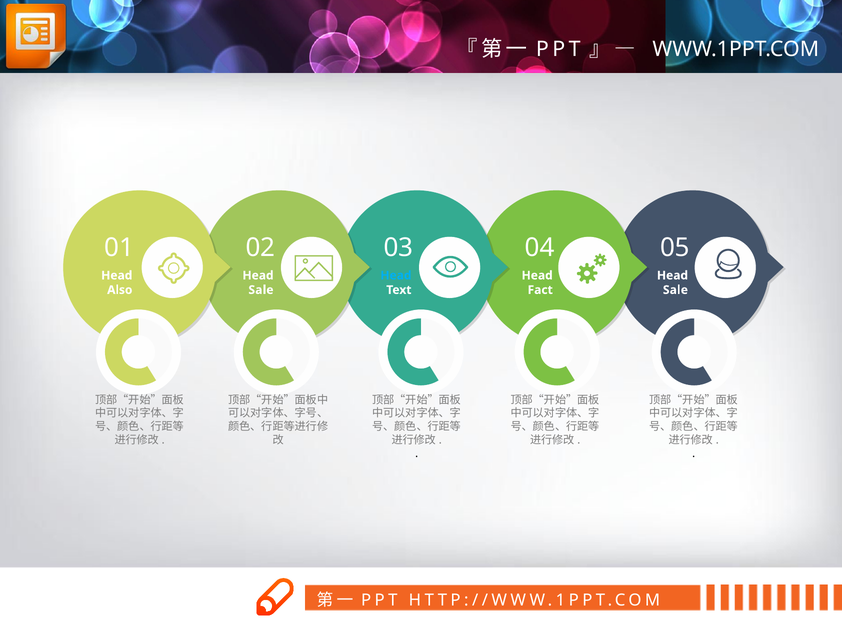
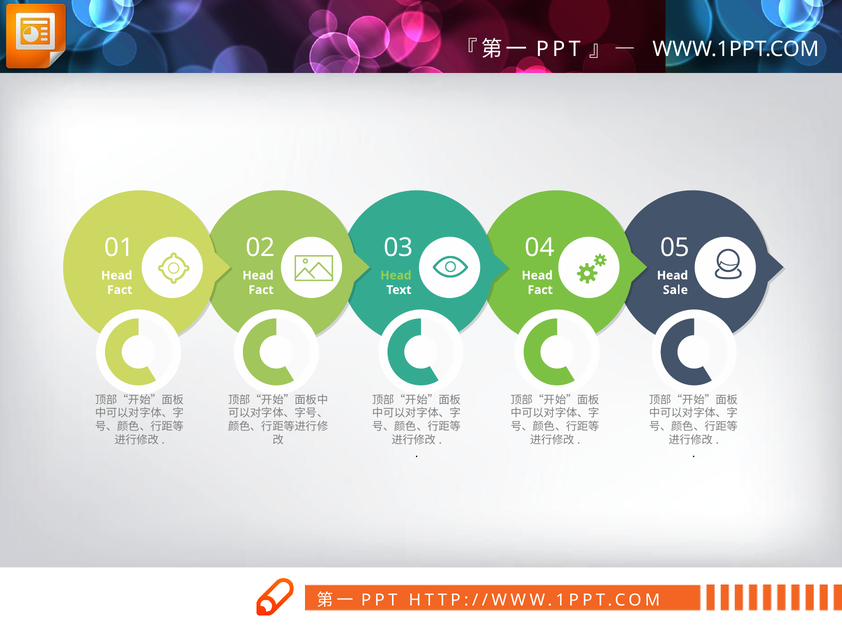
Head colour: light blue -> light green (396, 275)
Also: Also -> Fact (120, 290)
Sale: Sale -> Fact (261, 290)
